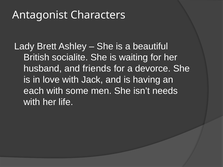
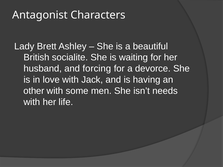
friends: friends -> forcing (97, 69)
each: each -> other (34, 91)
